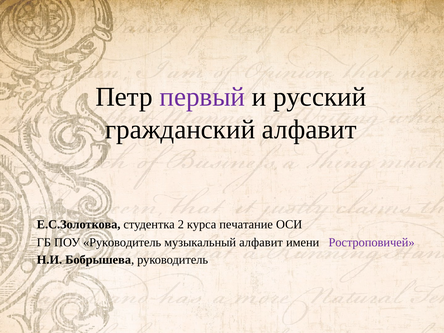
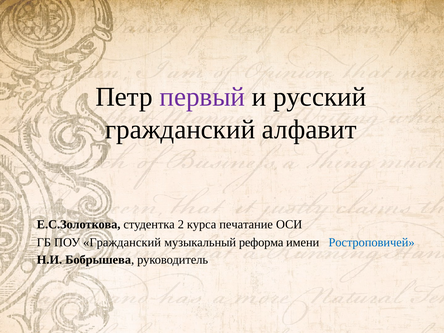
ПОУ Руководитель: Руководитель -> Гражданский (122, 242)
музыкальный алфавит: алфавит -> реформа (261, 242)
Ростроповичей colour: purple -> blue (372, 242)
